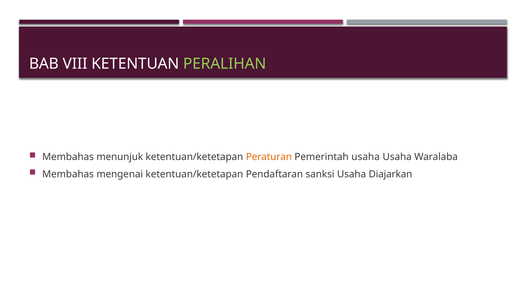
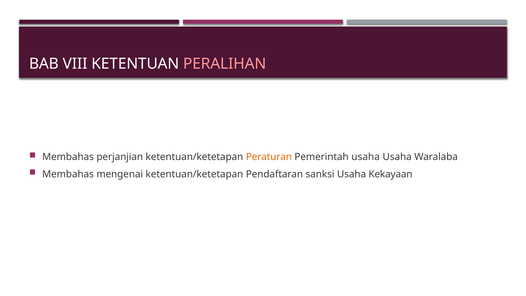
PERALIHAN colour: light green -> pink (225, 64)
menunjuk: menunjuk -> perjanjian (120, 157)
Diajarkan: Diajarkan -> Kekayaan (390, 174)
